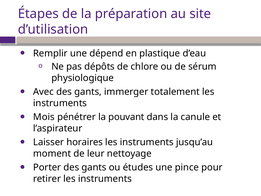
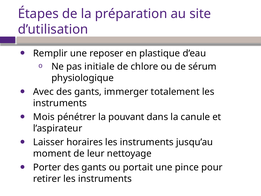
dépend: dépend -> reposer (106, 53)
dépôts: dépôts -> initiale (99, 67)
études: études -> portait (138, 167)
